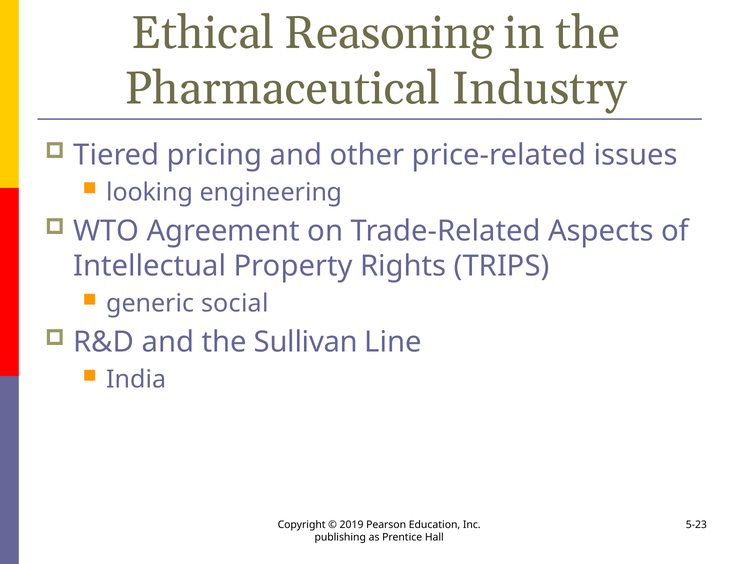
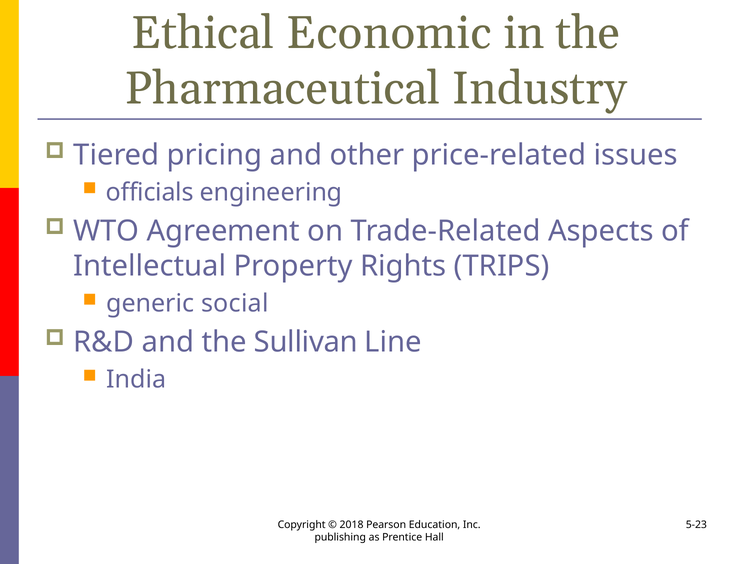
Reasoning: Reasoning -> Economic (389, 33)
looking: looking -> officials (150, 192)
2019: 2019 -> 2018 (352, 525)
